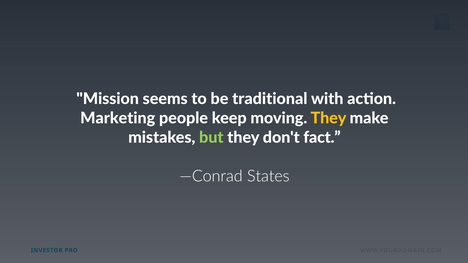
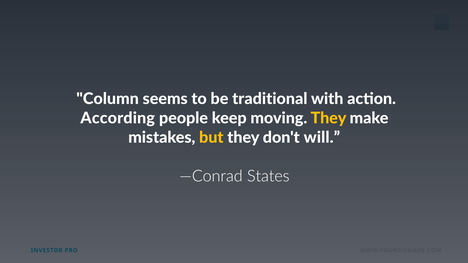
Mission: Mission -> Column (108, 99)
Marketing: Marketing -> According (118, 118)
but colour: light green -> yellow (211, 138)
fact: fact -> will (322, 138)
